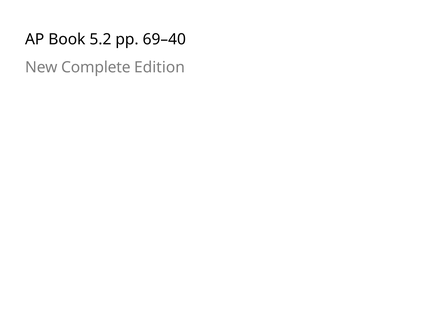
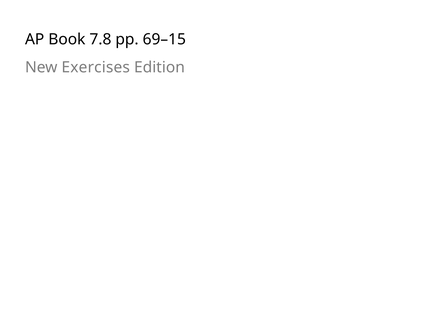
5.2: 5.2 -> 7.8 (100, 39)
69–40: 69–40 -> 69–15 (164, 39)
Complete: Complete -> Exercises (96, 67)
